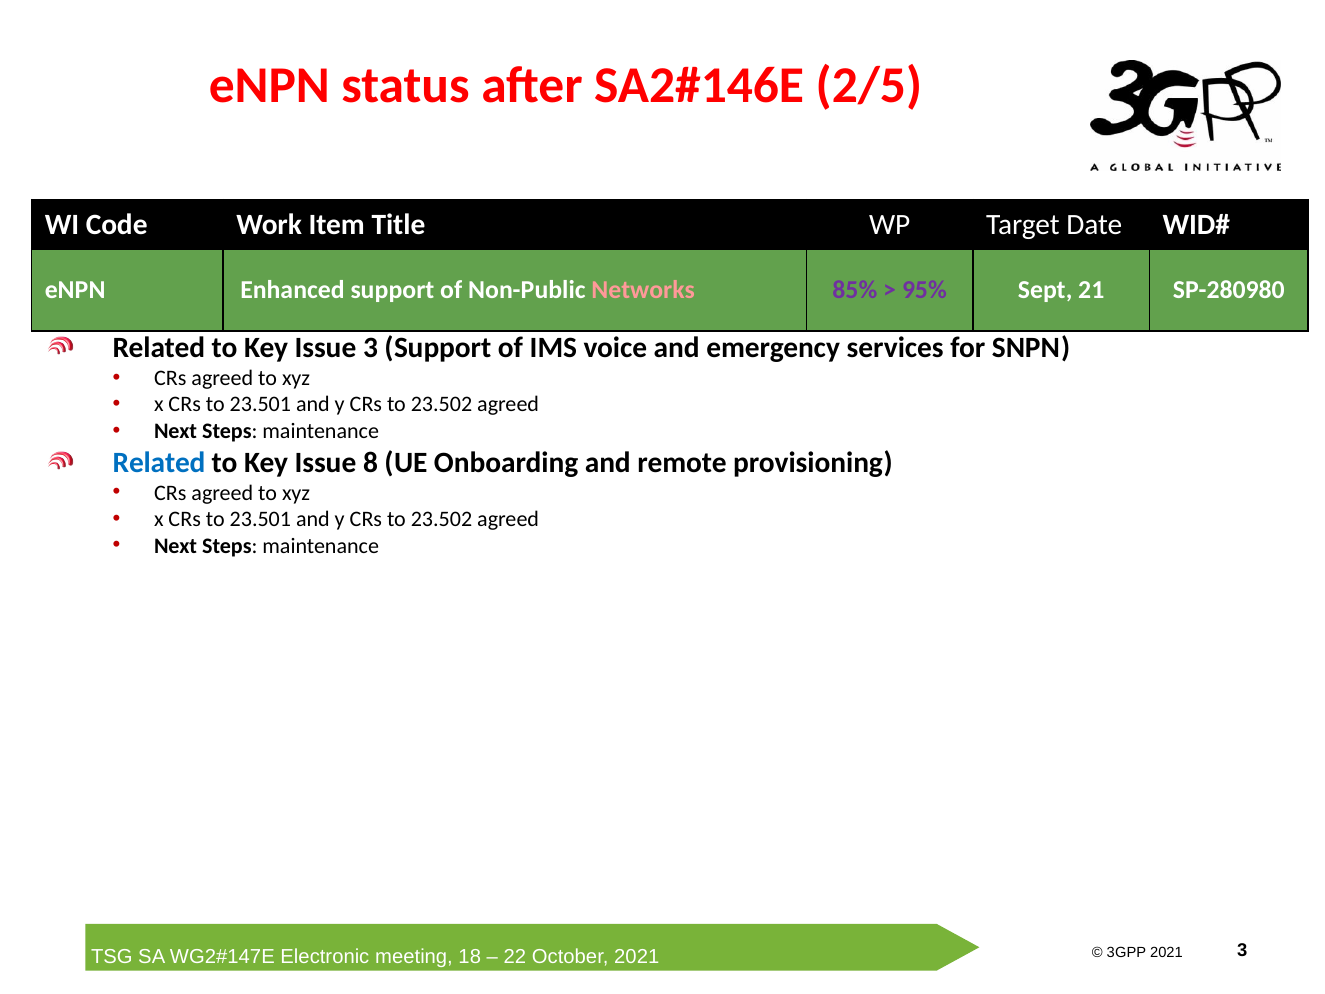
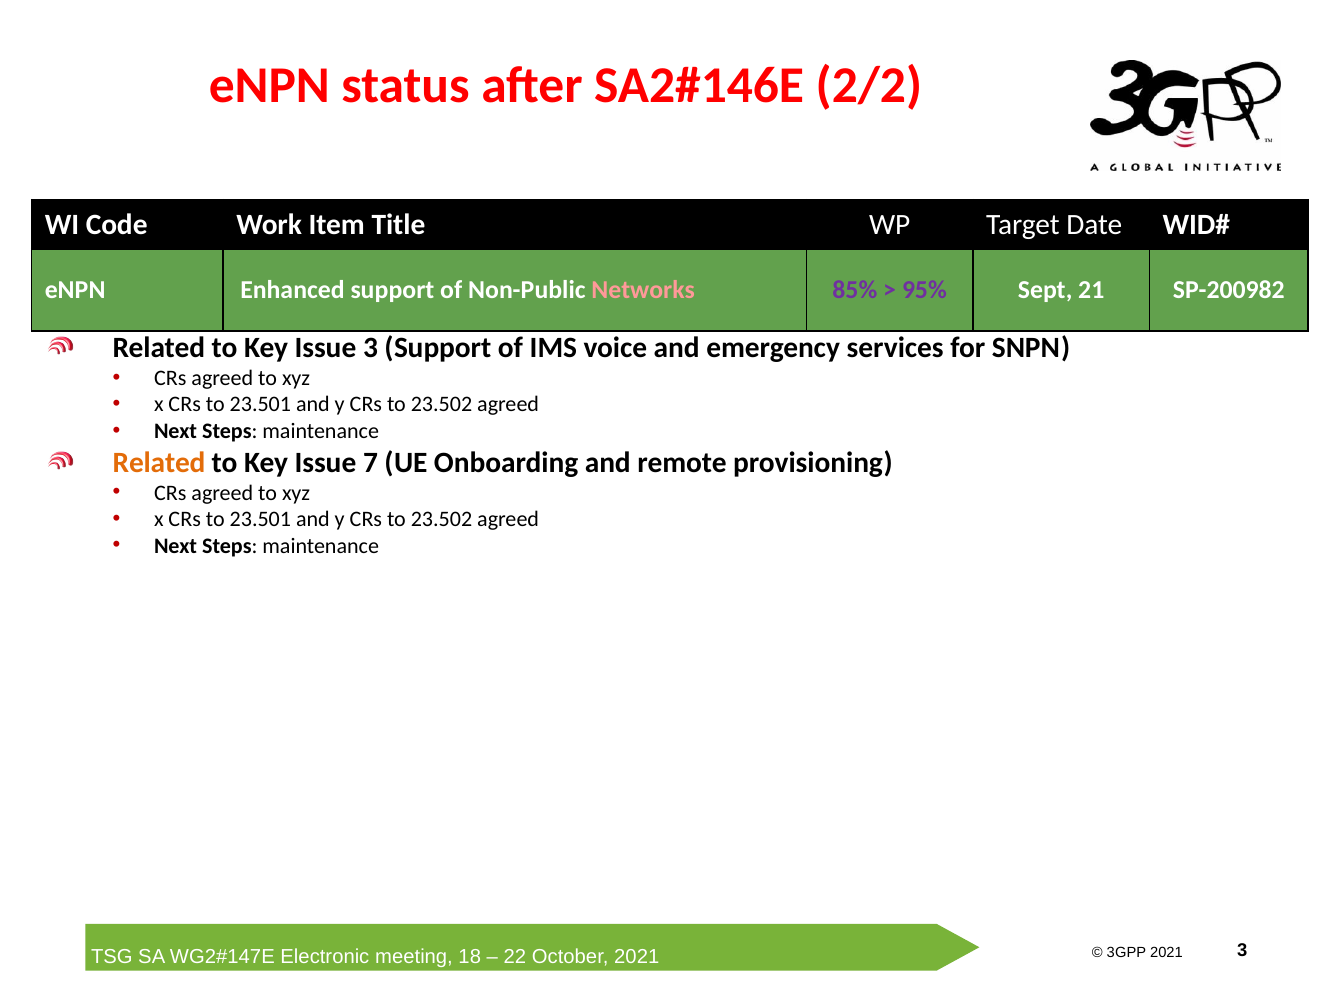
2/5: 2/5 -> 2/2 (869, 86)
SP-280980: SP-280980 -> SP-200982 (1229, 290)
Related colour: blue -> orange (159, 462)
8: 8 -> 7 (370, 462)
